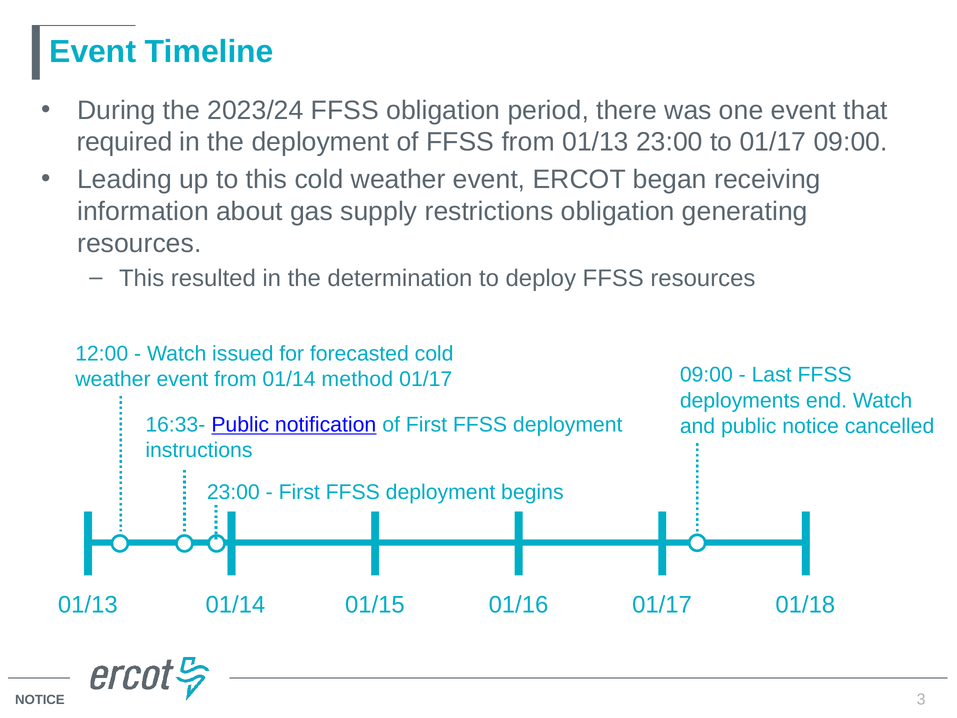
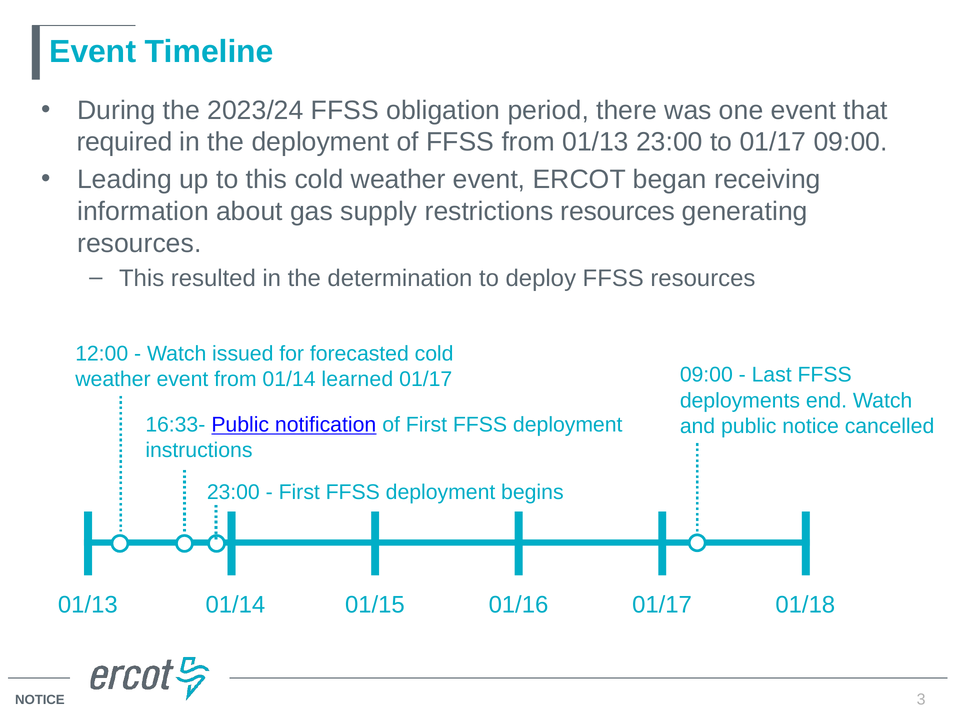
restrictions obligation: obligation -> resources (618, 211)
method: method -> learned (357, 379)
